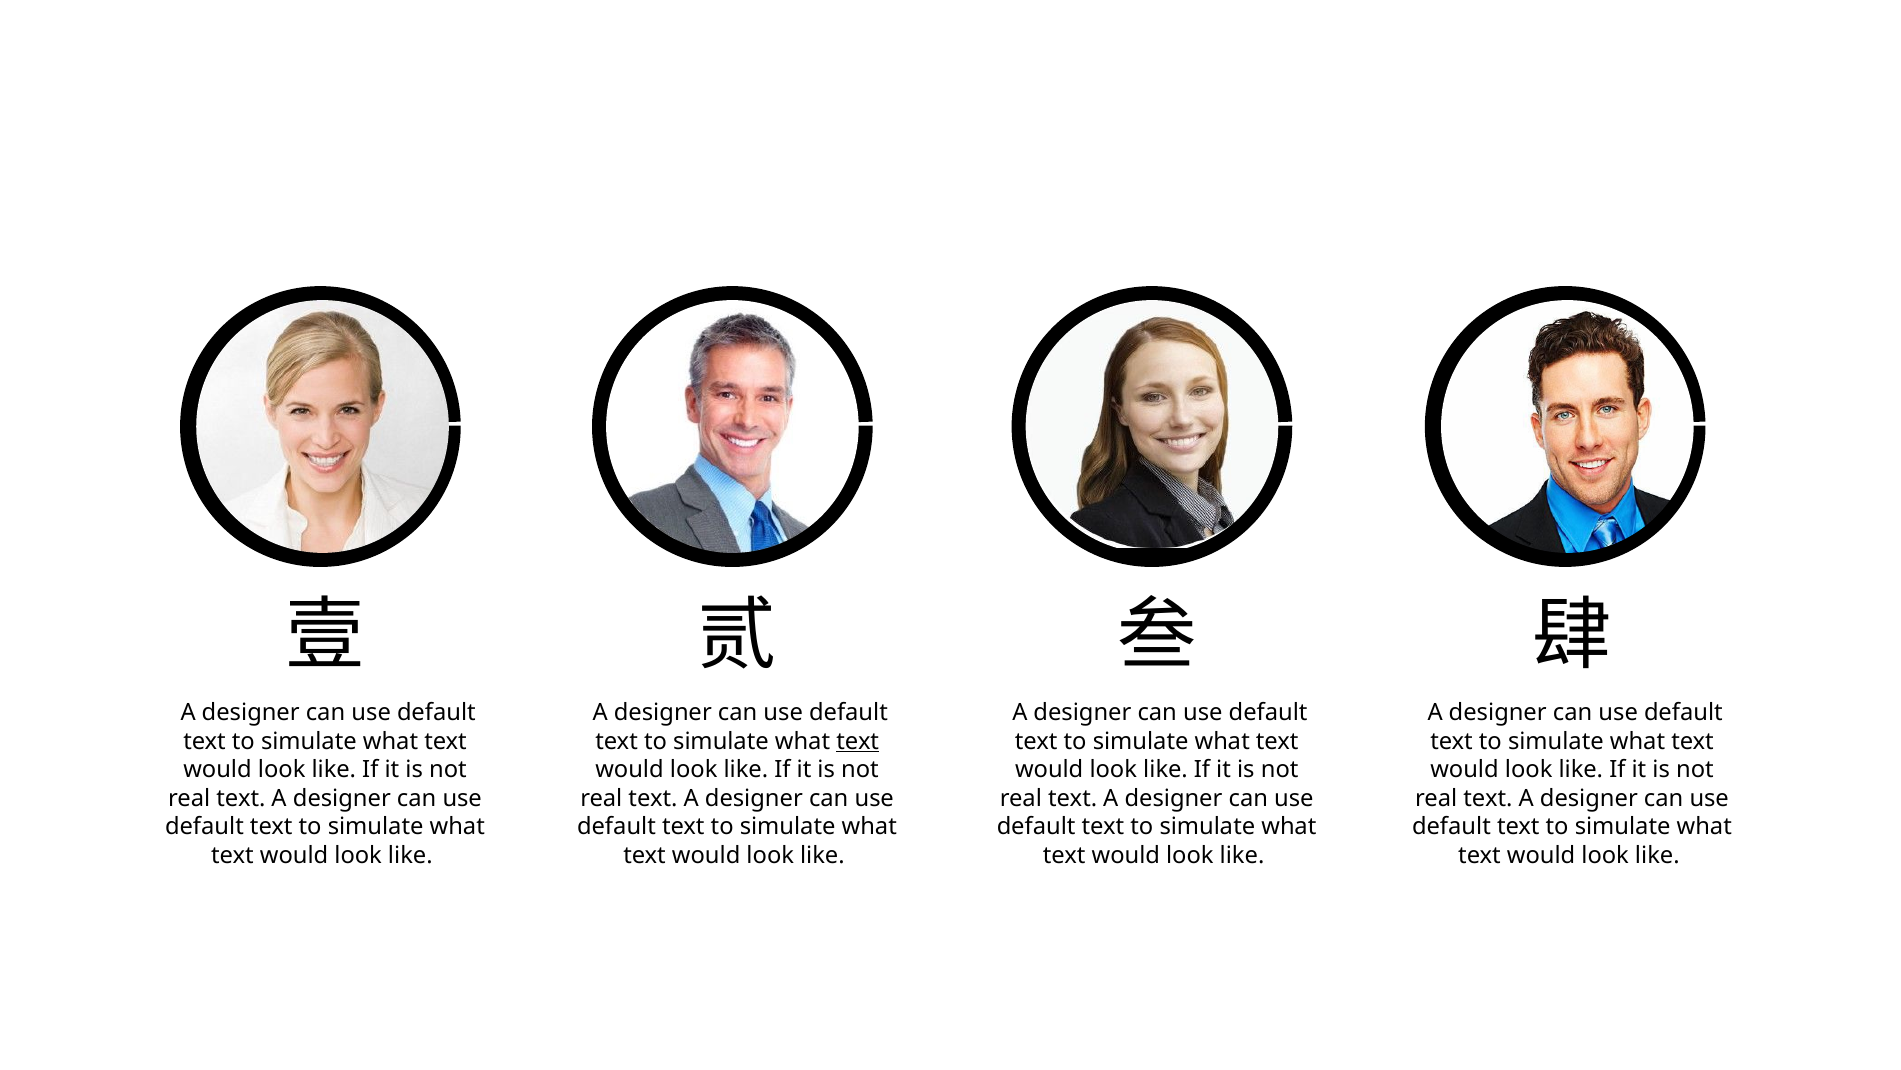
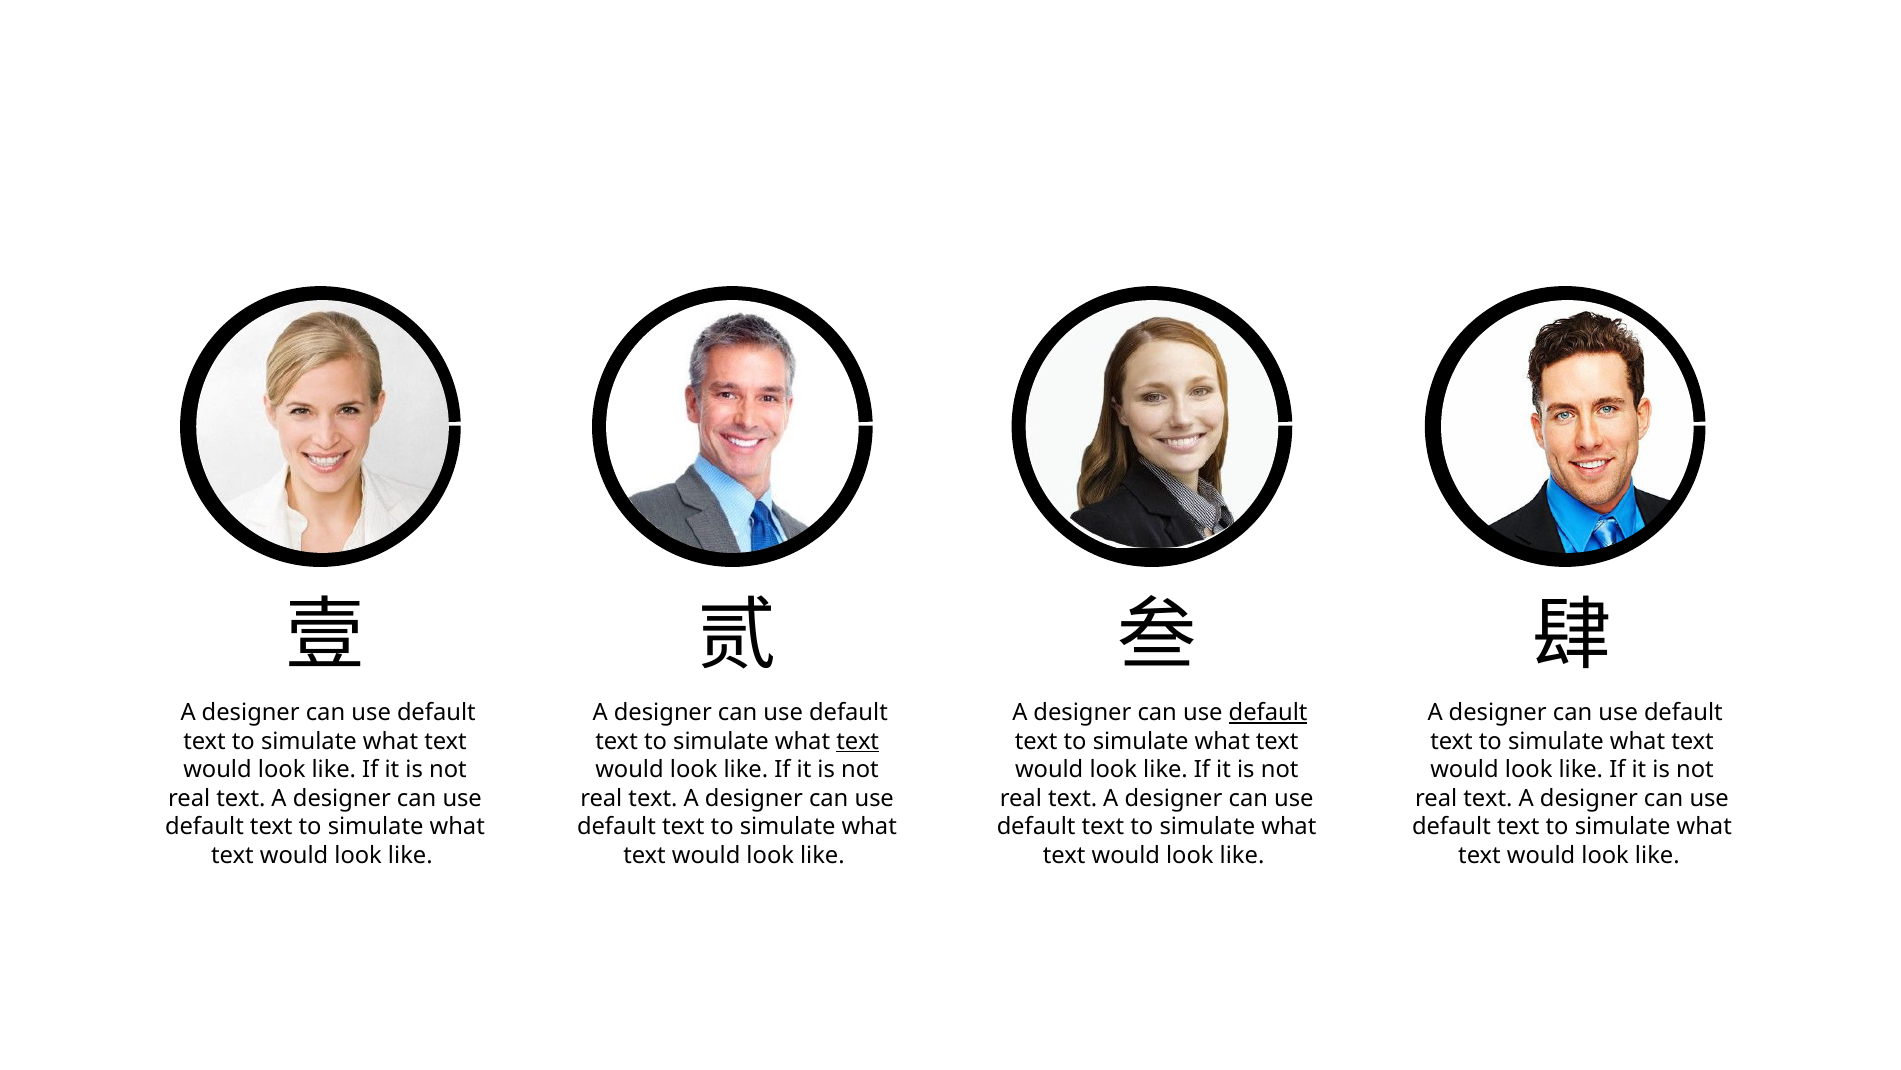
default underline: none -> present (1268, 712)
